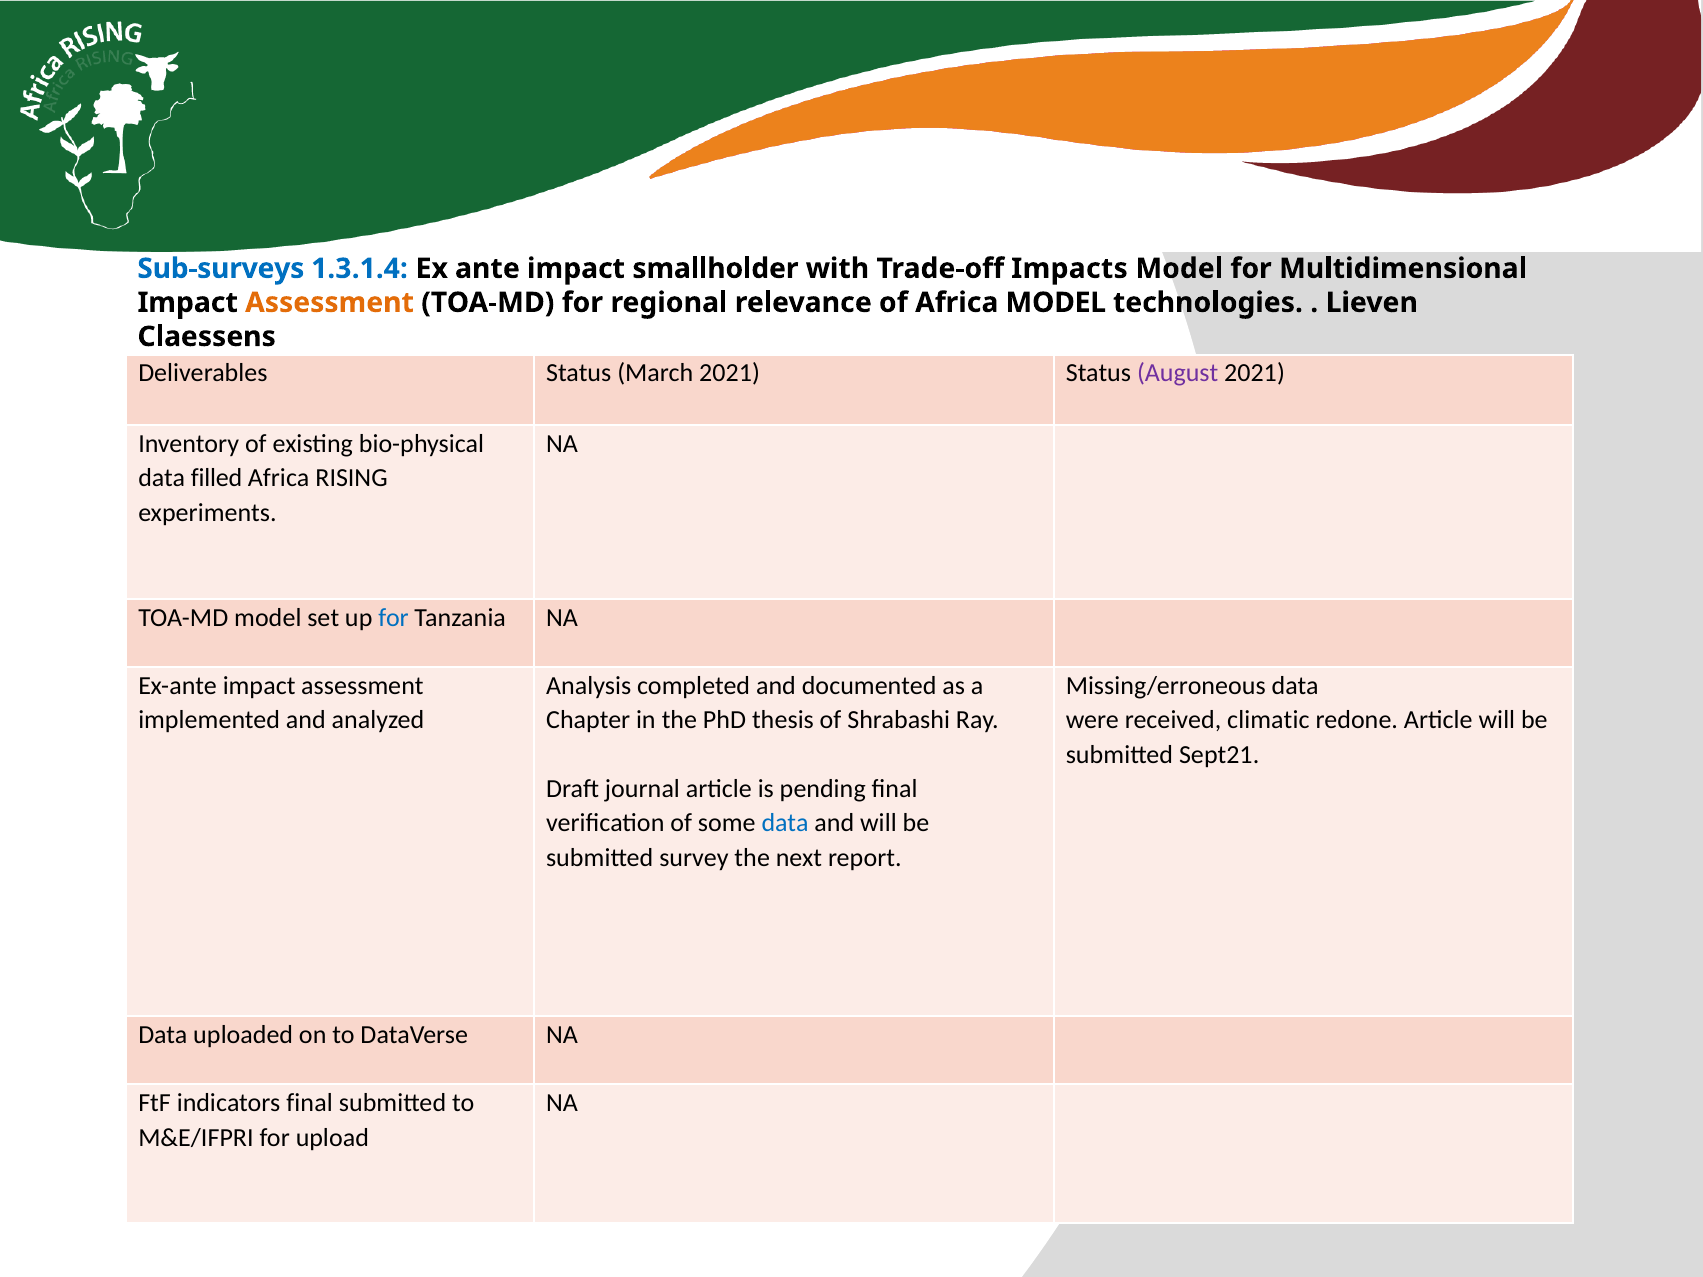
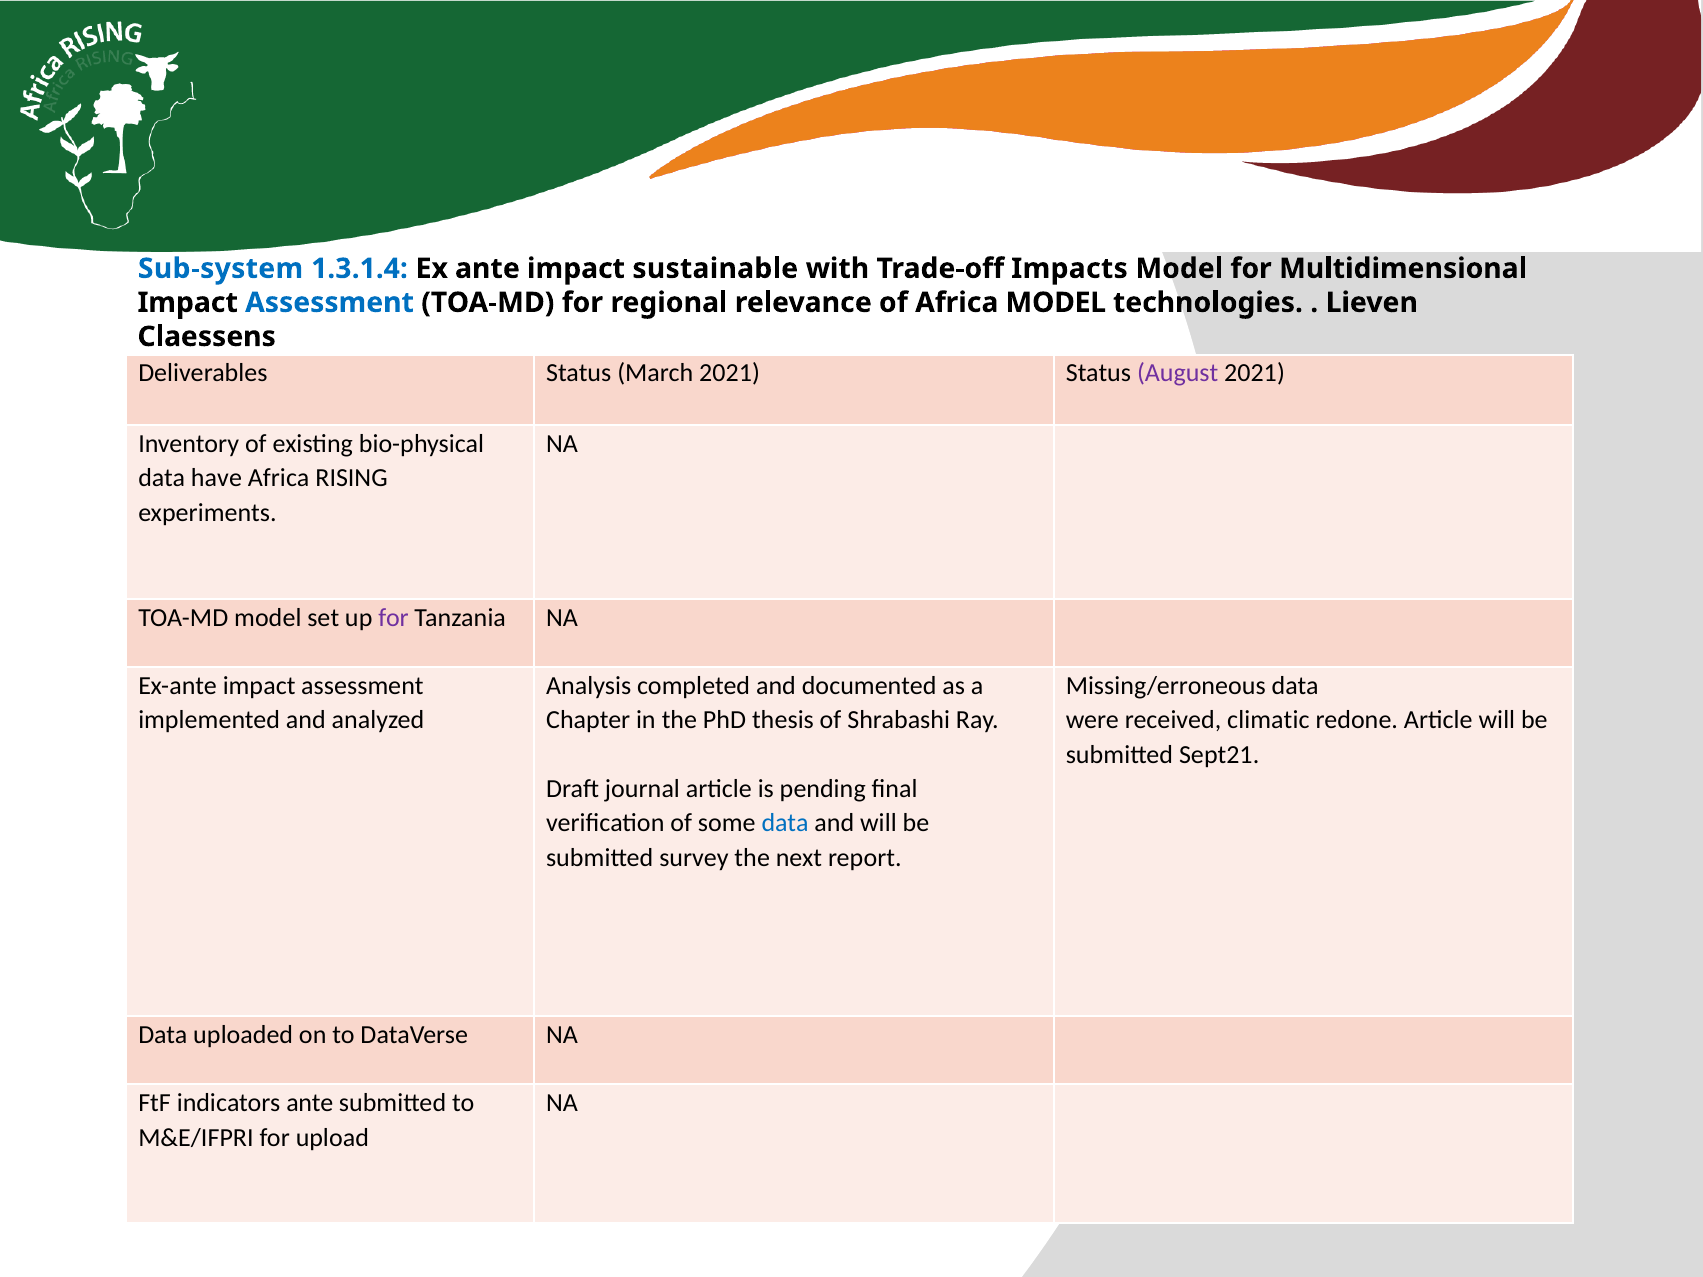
Sub-surveys: Sub-surveys -> Sub-system (221, 269)
smallholder: smallholder -> sustainable (715, 269)
Assessment colour: orange -> blue (330, 303)
filled: filled -> have (216, 478)
for colour: blue -> purple (394, 618)
indicators final: final -> ante (310, 1103)
